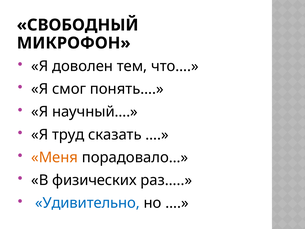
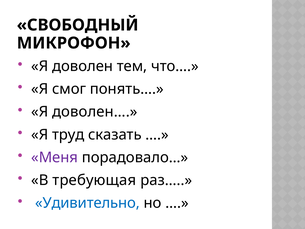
научный…: научный… -> доволен… (95, 112)
Меня colour: orange -> purple (55, 157)
физических: физических -> требующая (94, 180)
